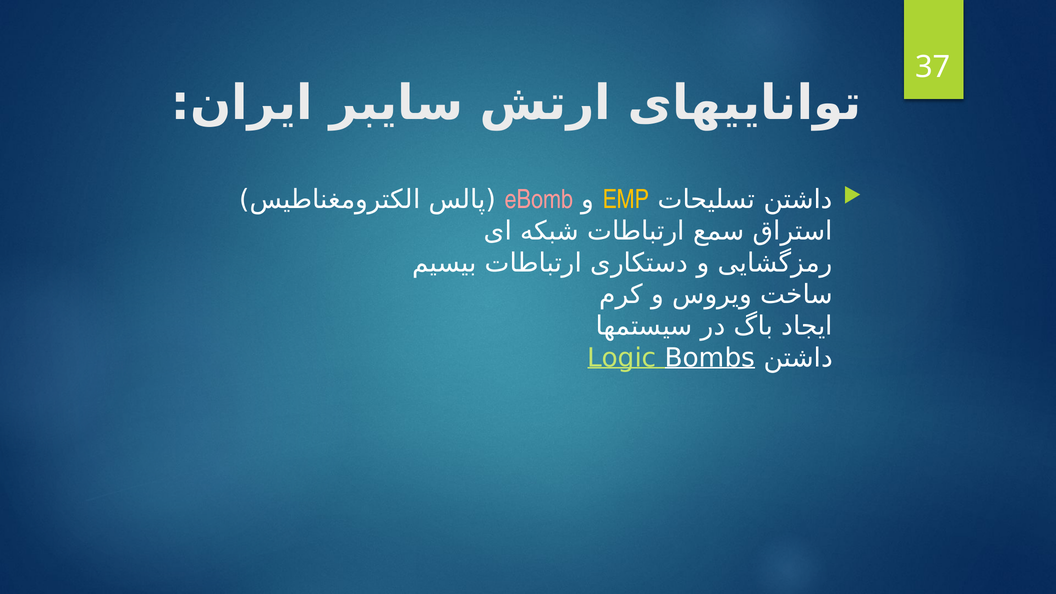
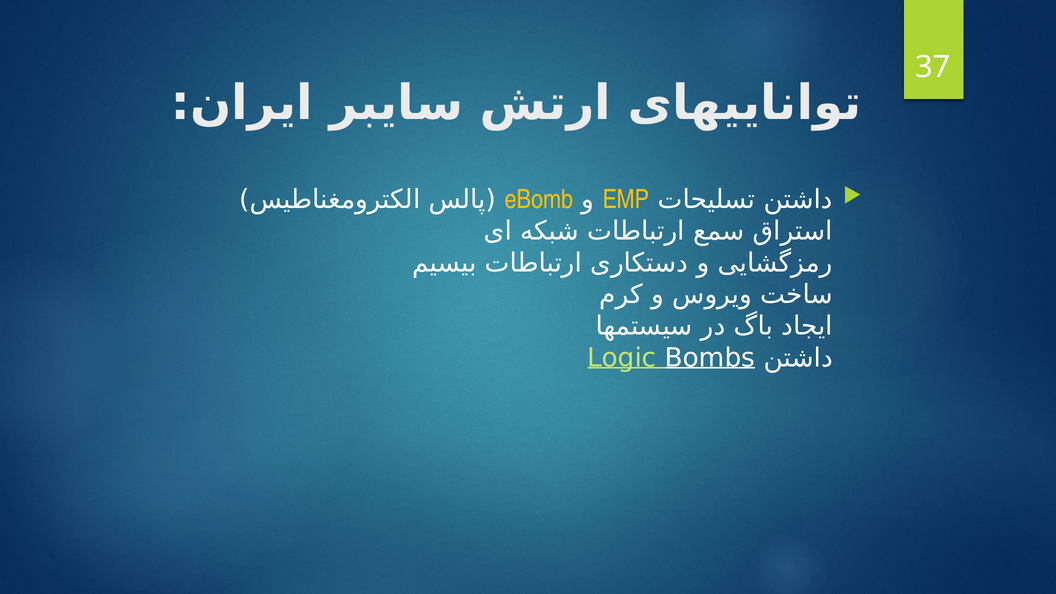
eBomb colour: pink -> yellow (539, 199)
